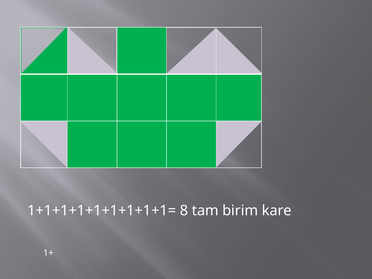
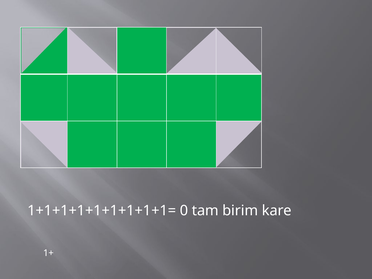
8: 8 -> 0 (184, 211)
